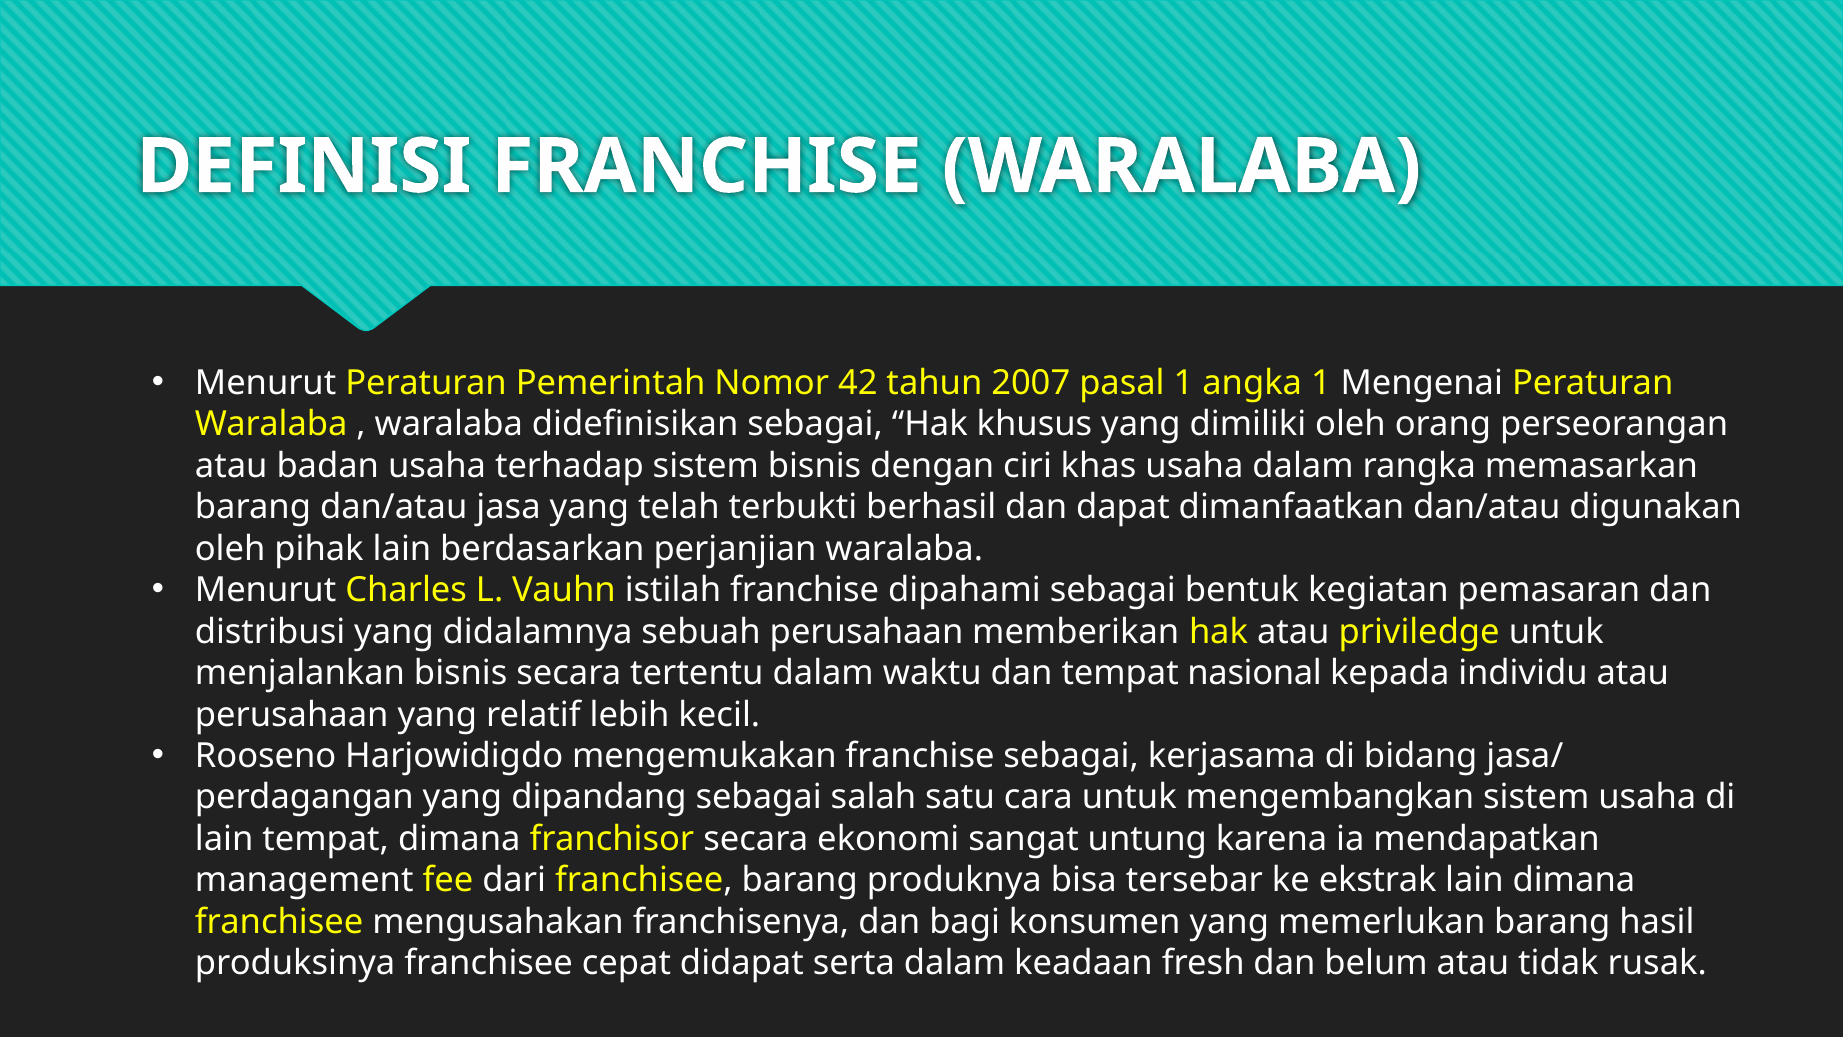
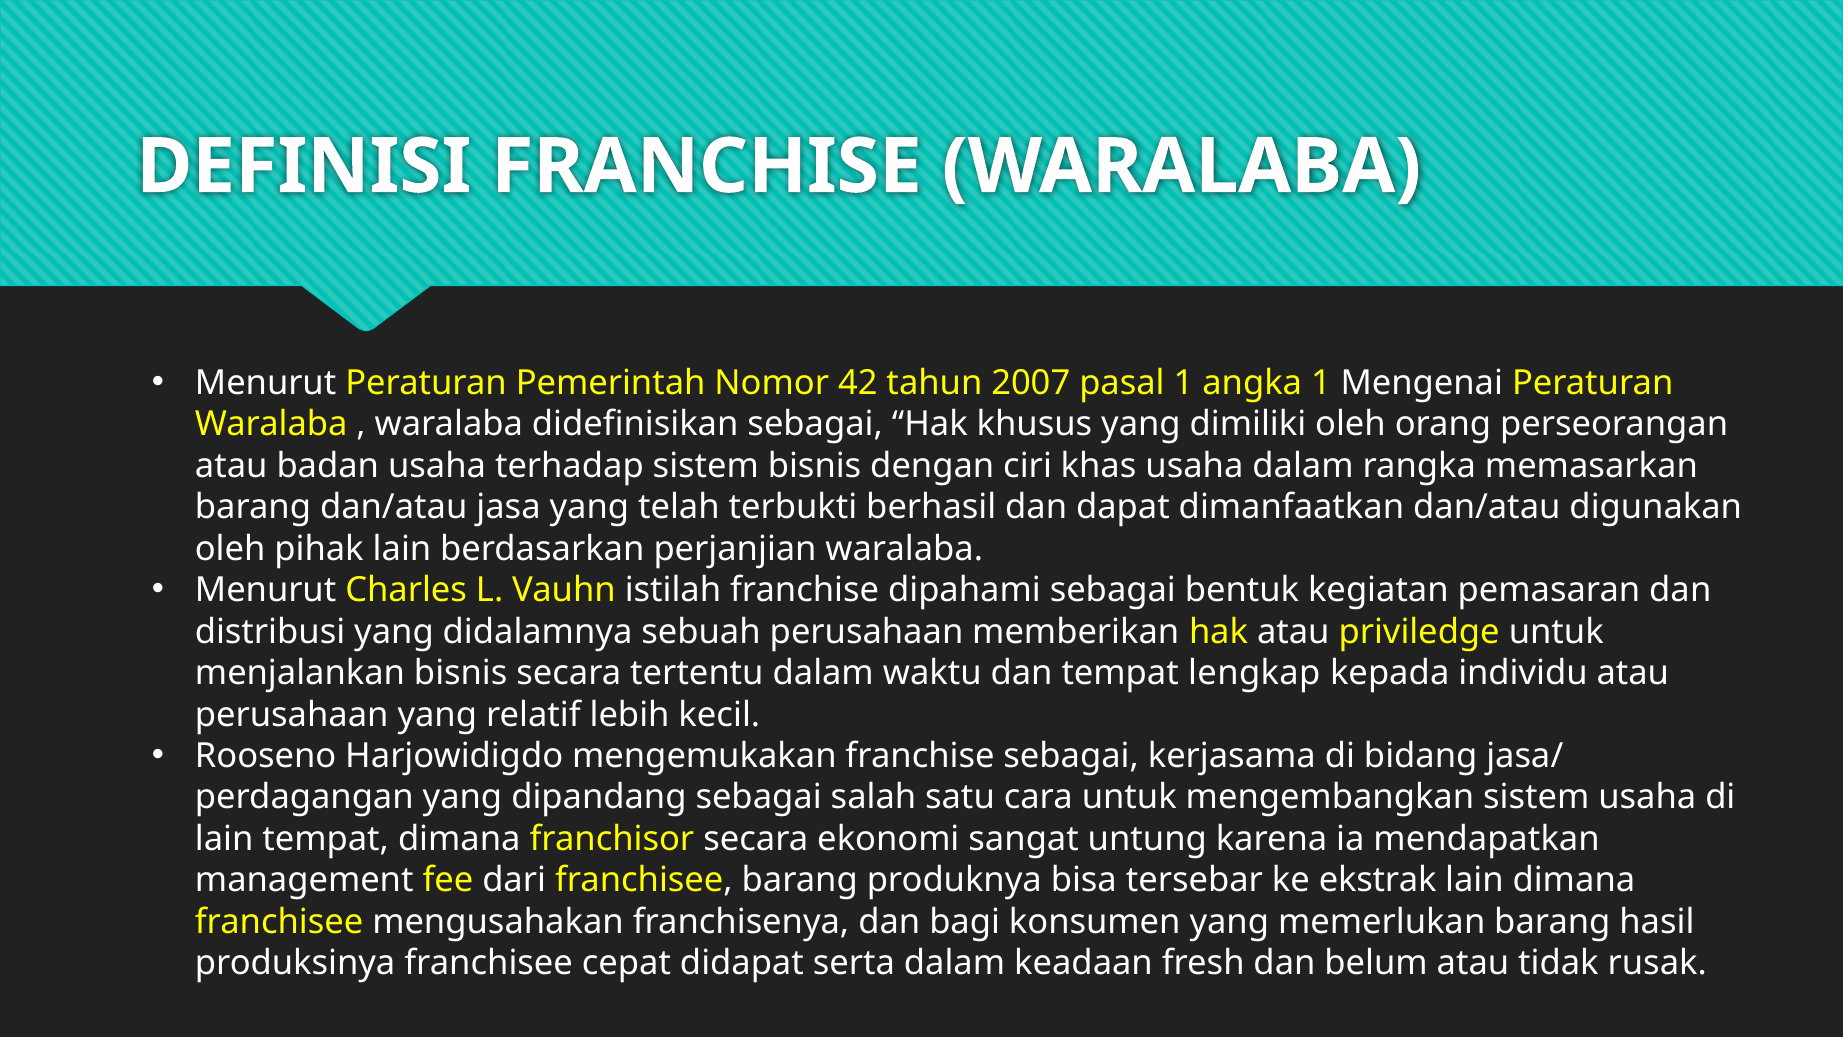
nasional: nasional -> lengkap (1254, 673)
